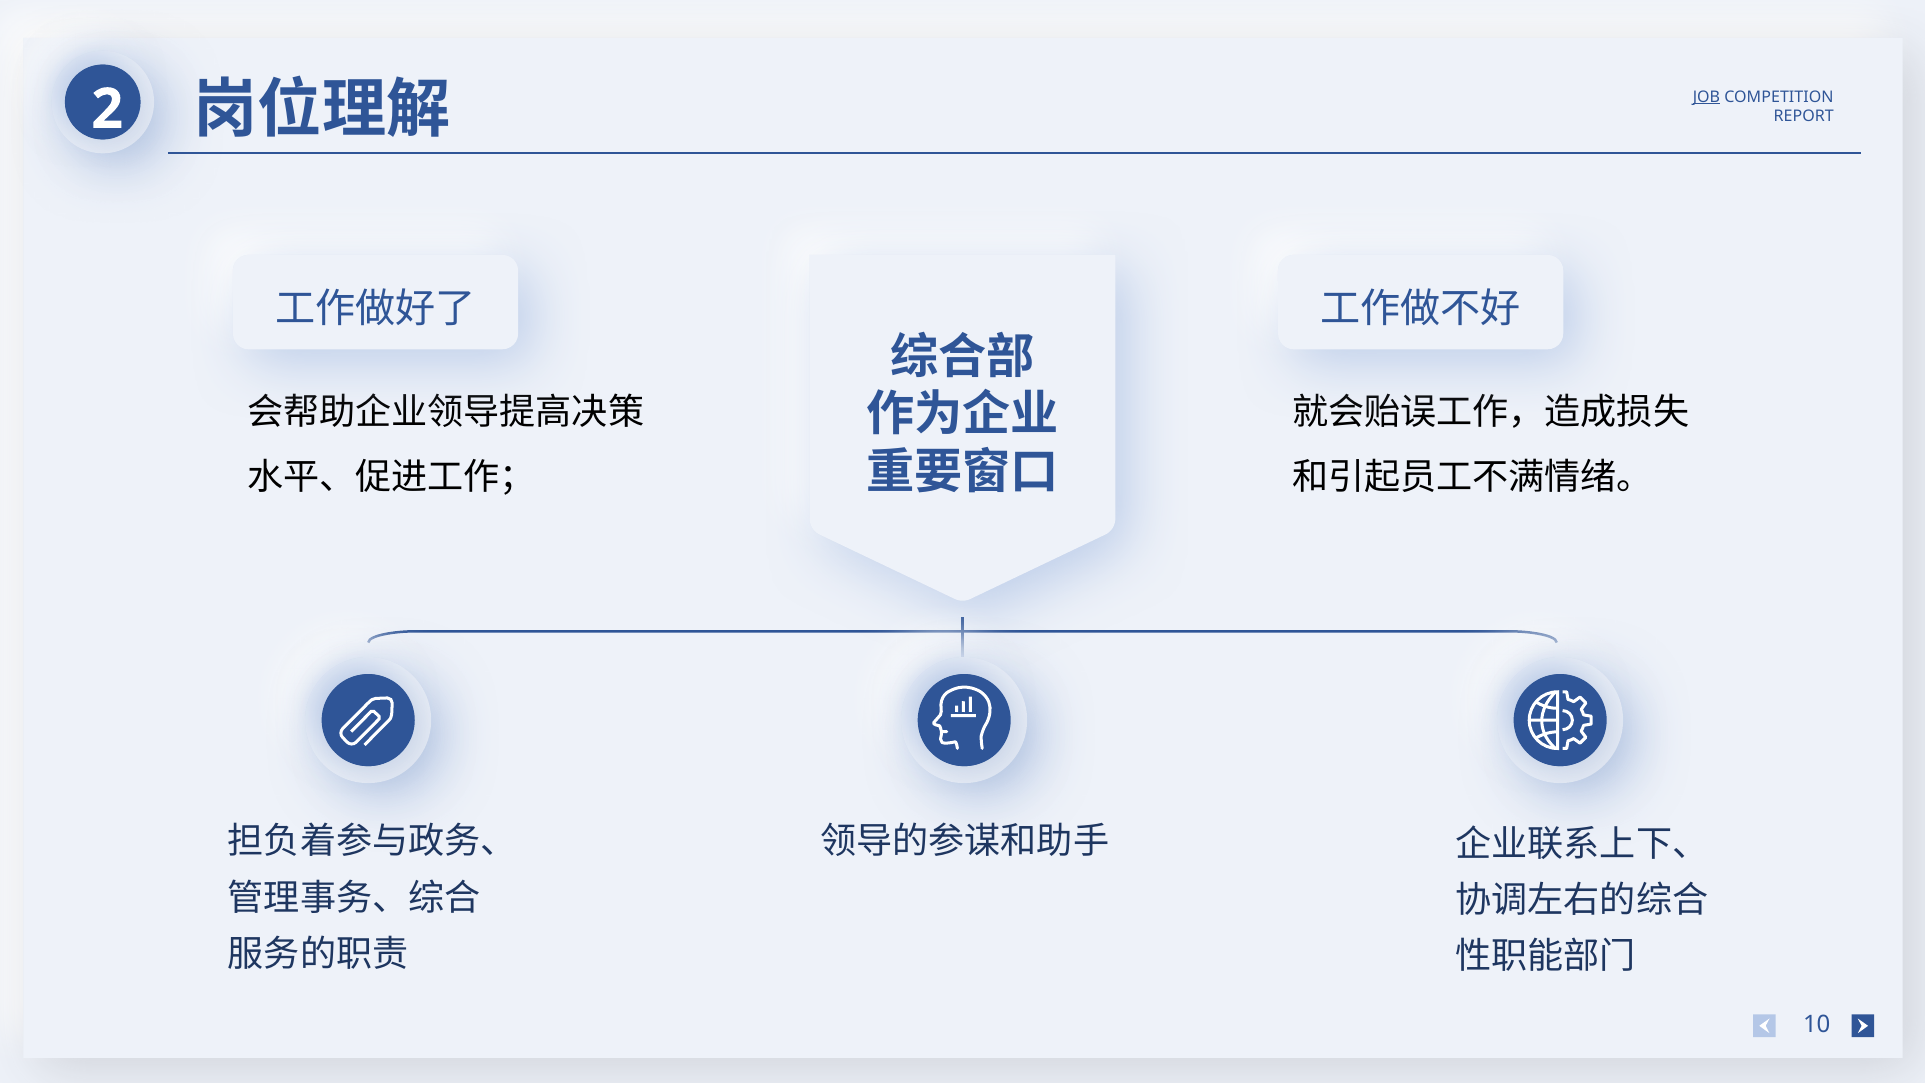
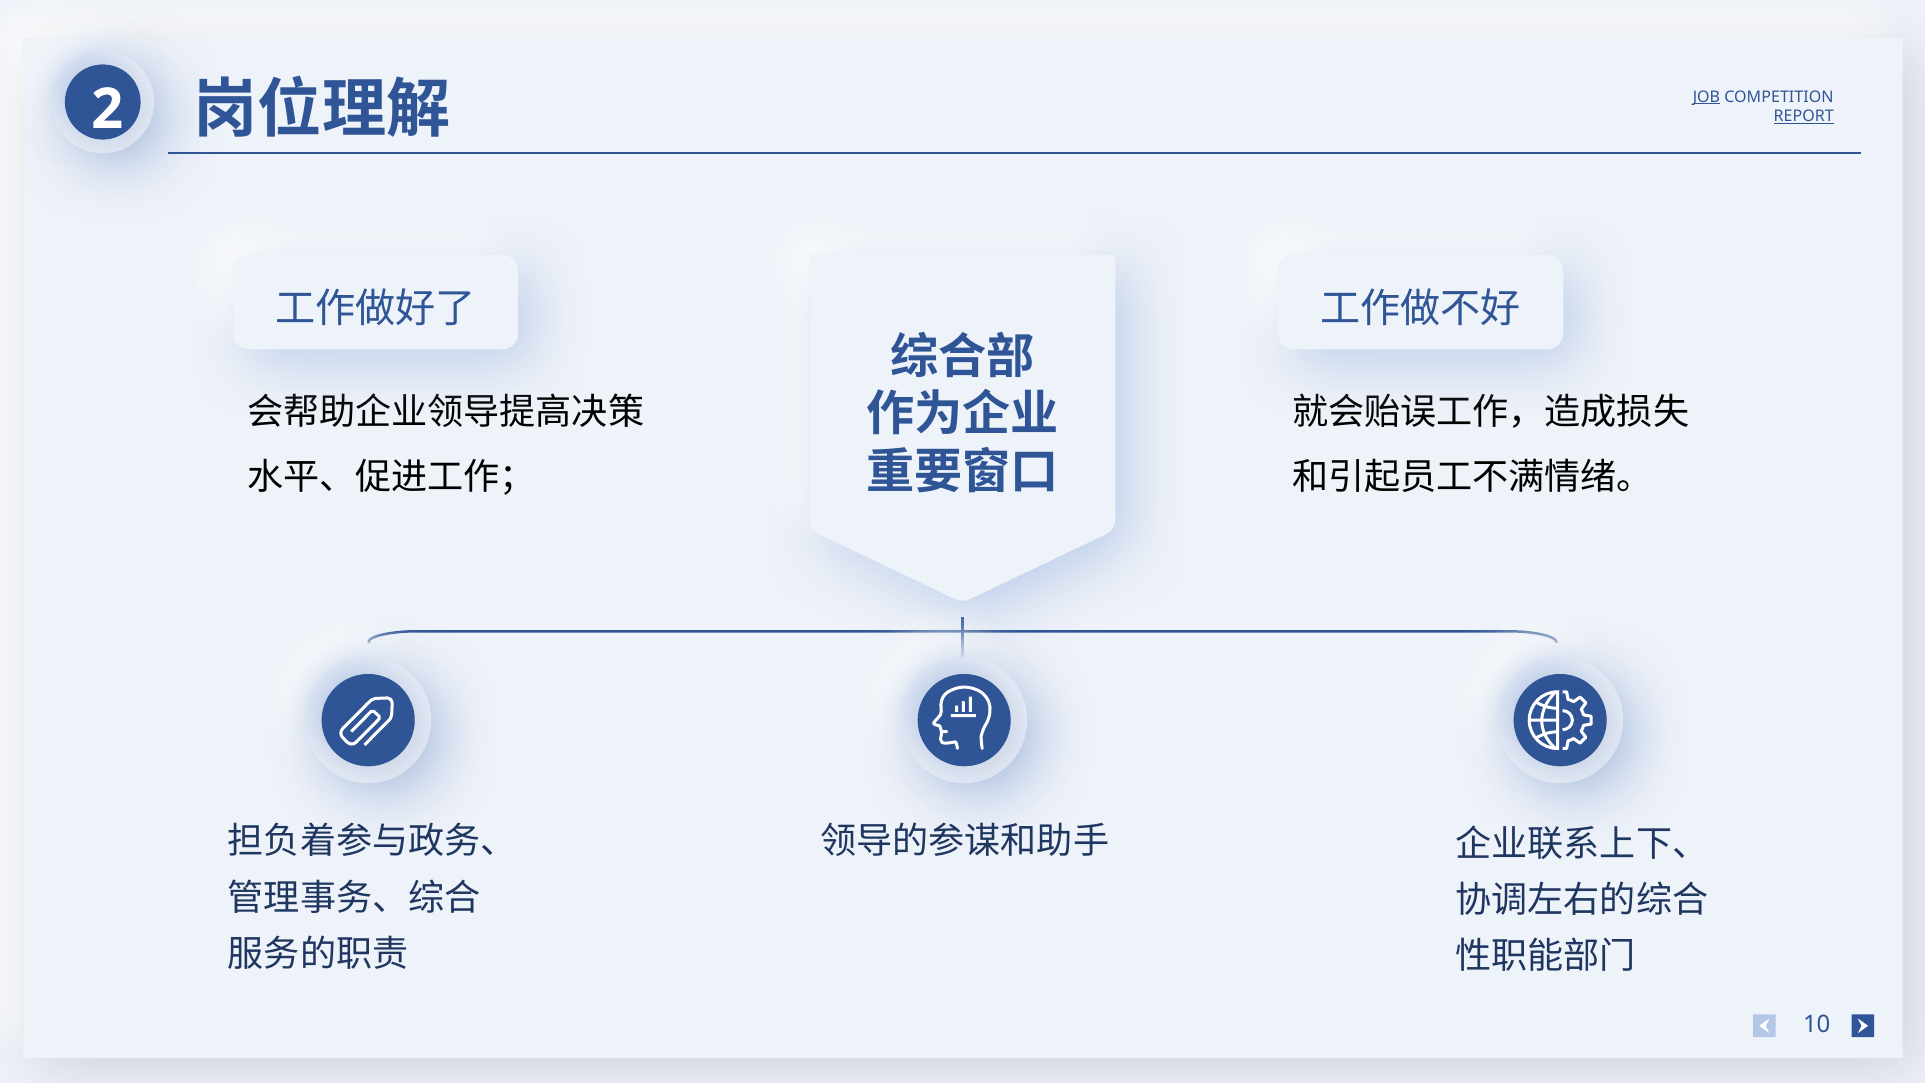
REPORT underline: none -> present (1804, 116)
